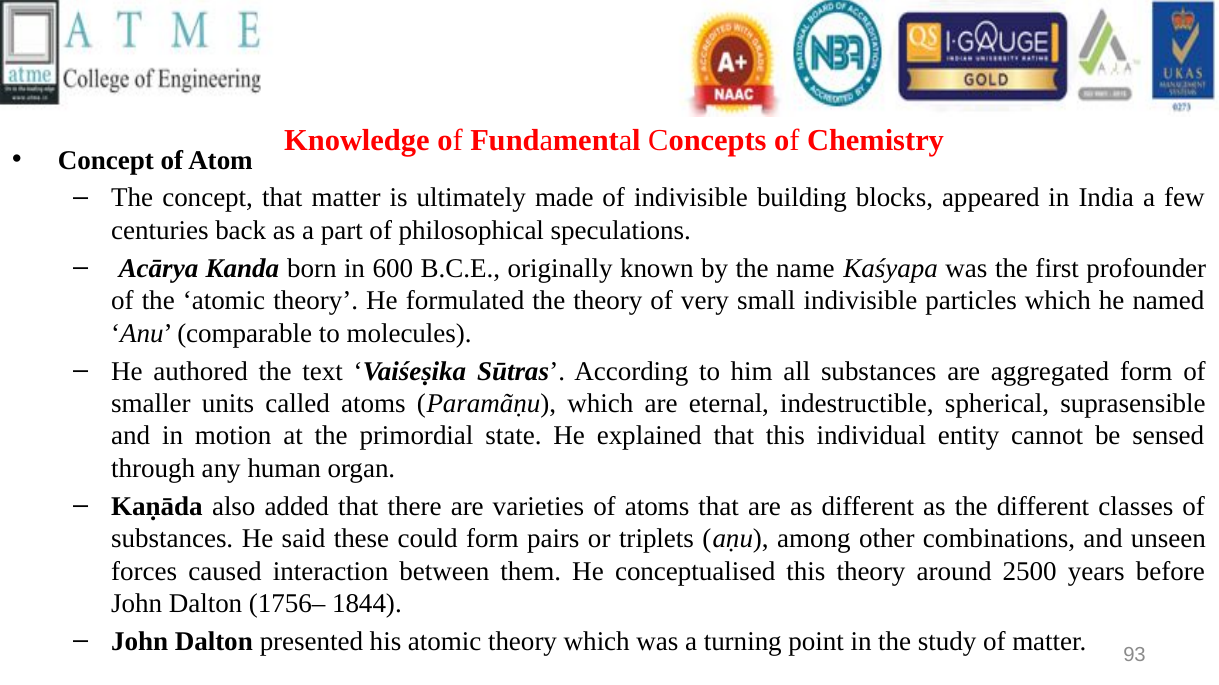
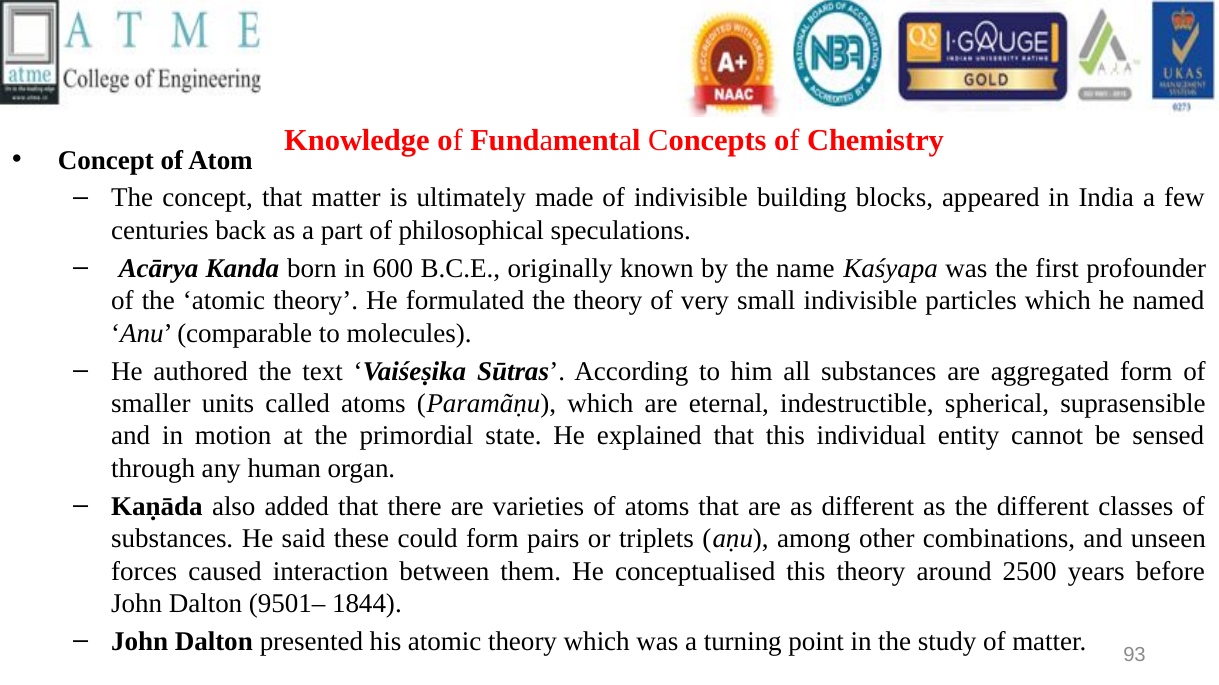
1756–: 1756– -> 9501– (287, 604)
